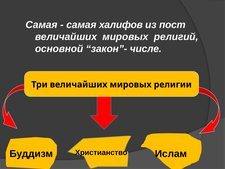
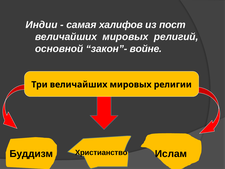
Самая: Самая -> Индии (42, 25)
числе: числе -> войне (146, 49)
